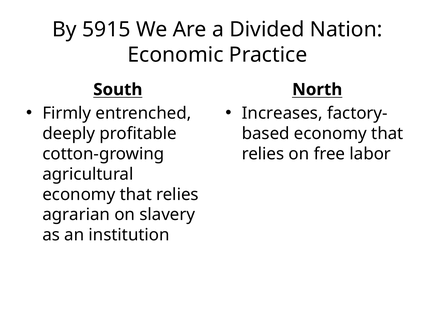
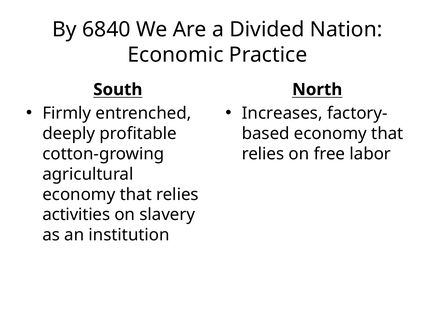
5915: 5915 -> 6840 (106, 29)
agrarian: agrarian -> activities (76, 215)
